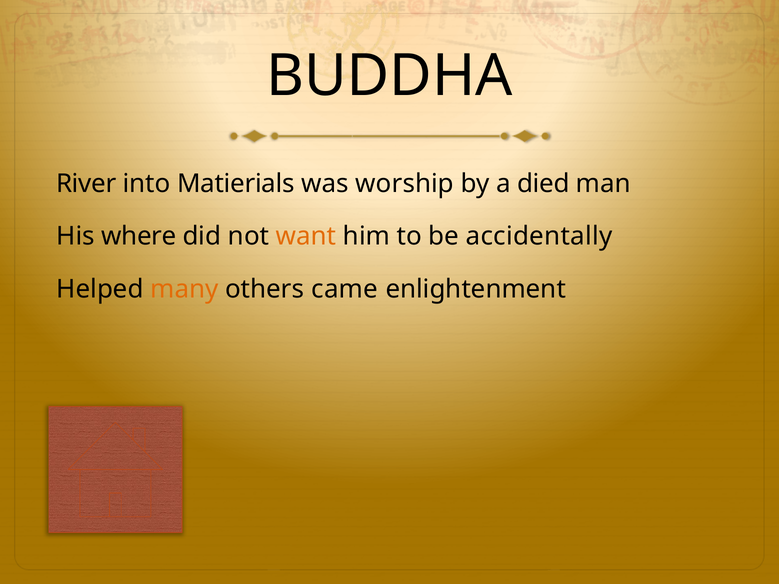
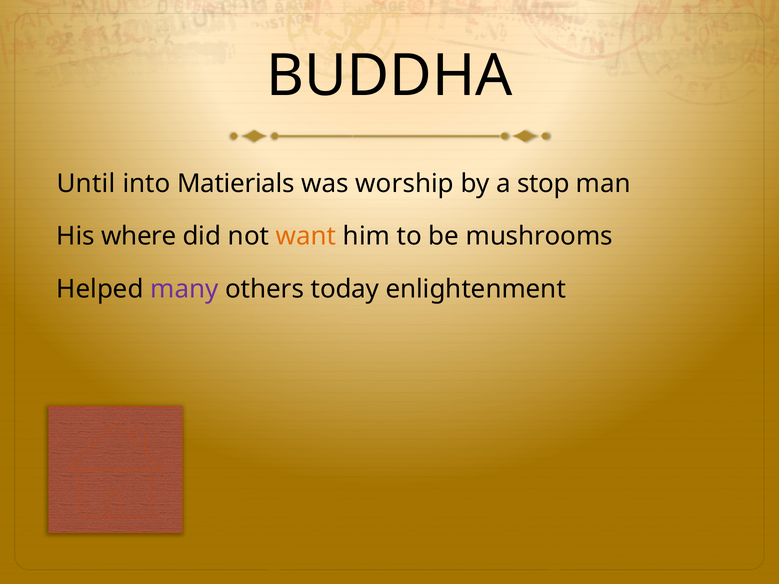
River: River -> Until (86, 184)
died: died -> stop (543, 184)
accidentally: accidentally -> mushrooms (539, 236)
many colour: orange -> purple (184, 289)
came: came -> today (345, 289)
